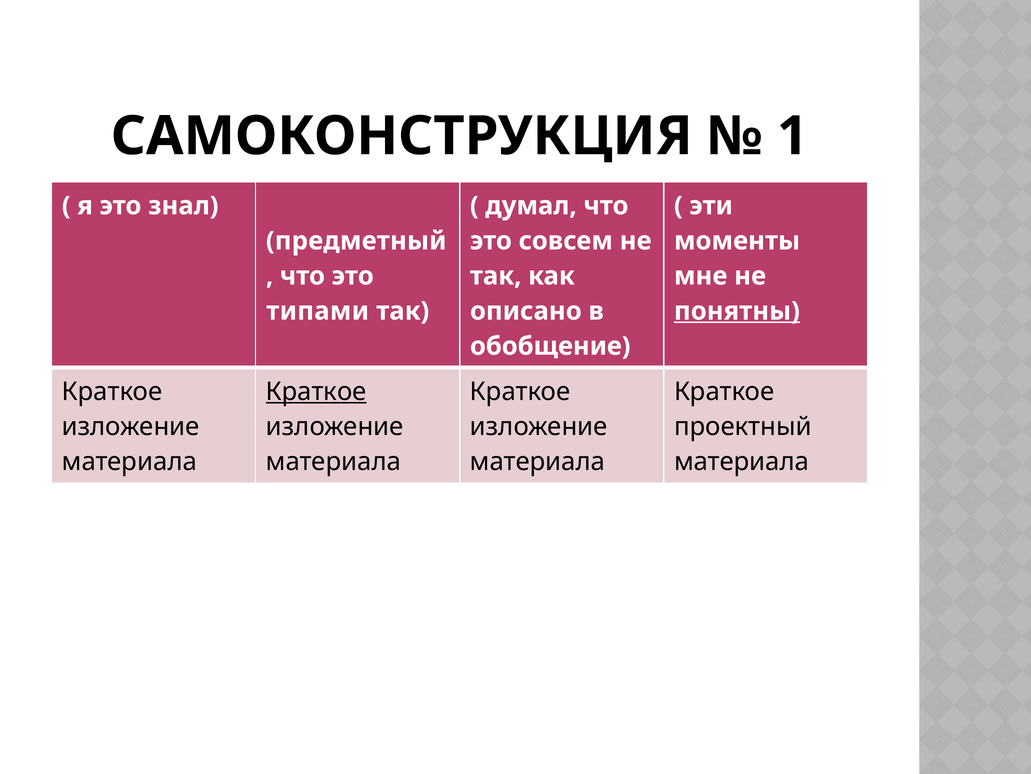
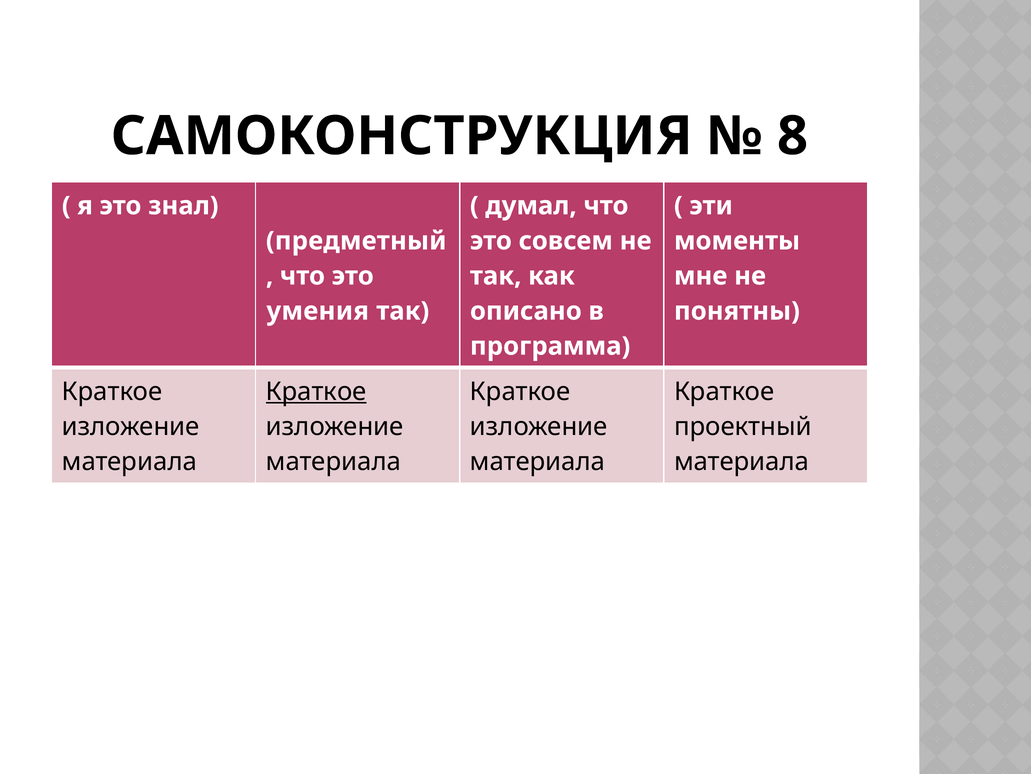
1: 1 -> 8 (793, 136)
типами: типами -> умения (318, 311)
понятны underline: present -> none (737, 311)
обобщение: обобщение -> программа (550, 346)
